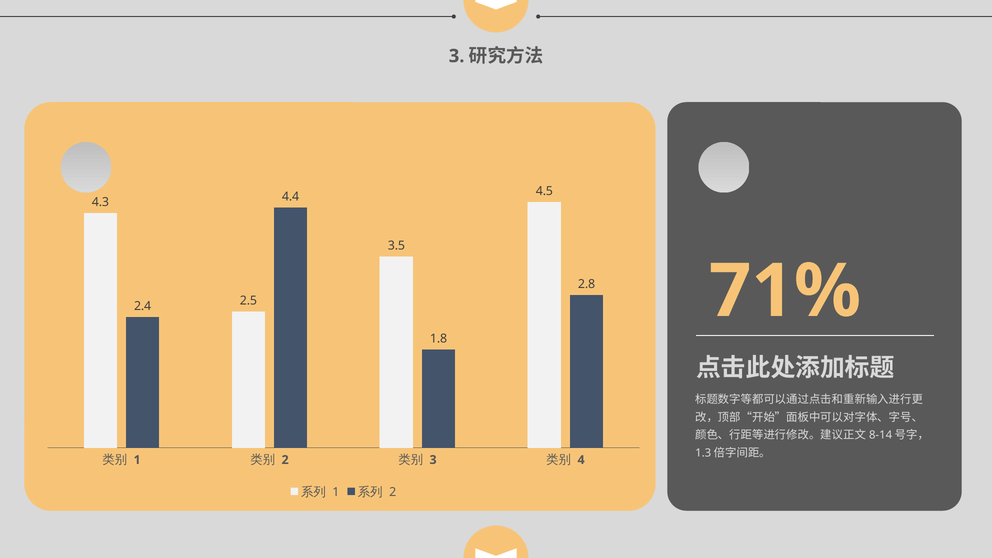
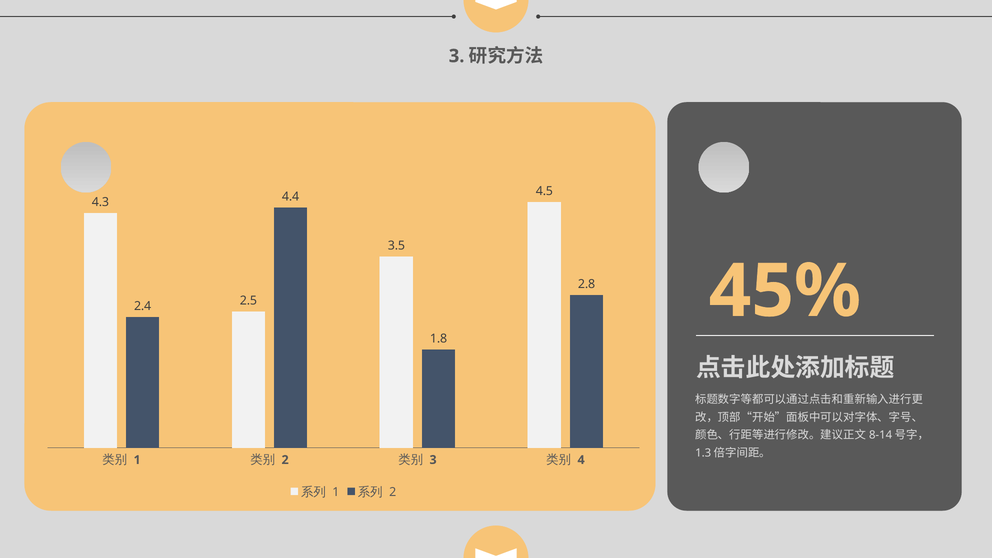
71%: 71% -> 45% (785, 291)
